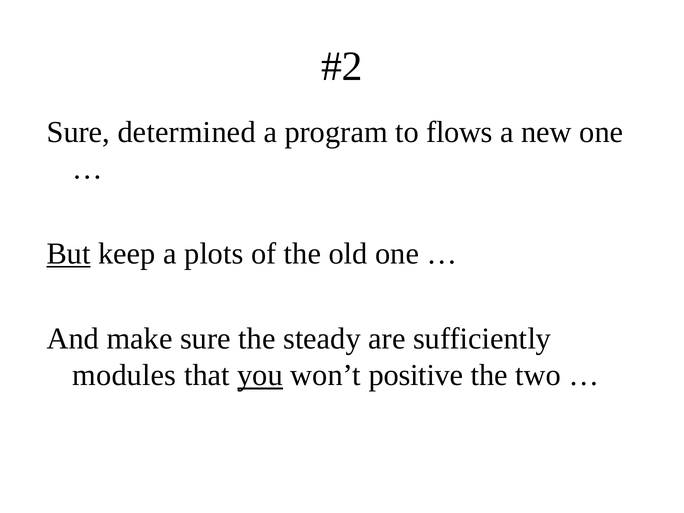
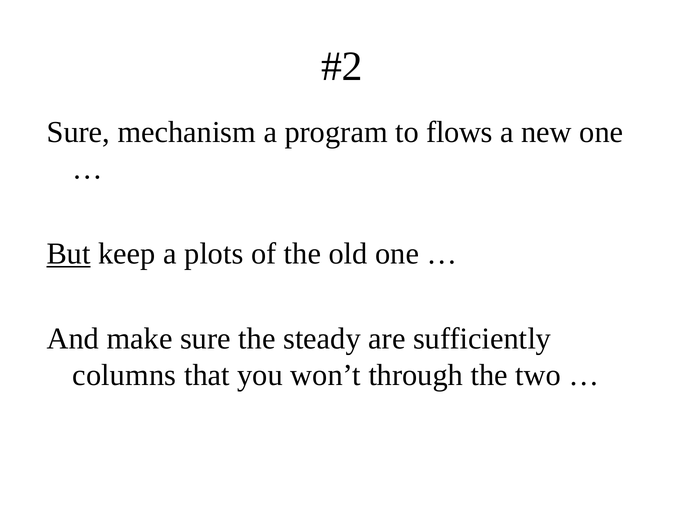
determined: determined -> mechanism (187, 132)
modules: modules -> columns (124, 375)
you underline: present -> none (260, 375)
positive: positive -> through (416, 375)
